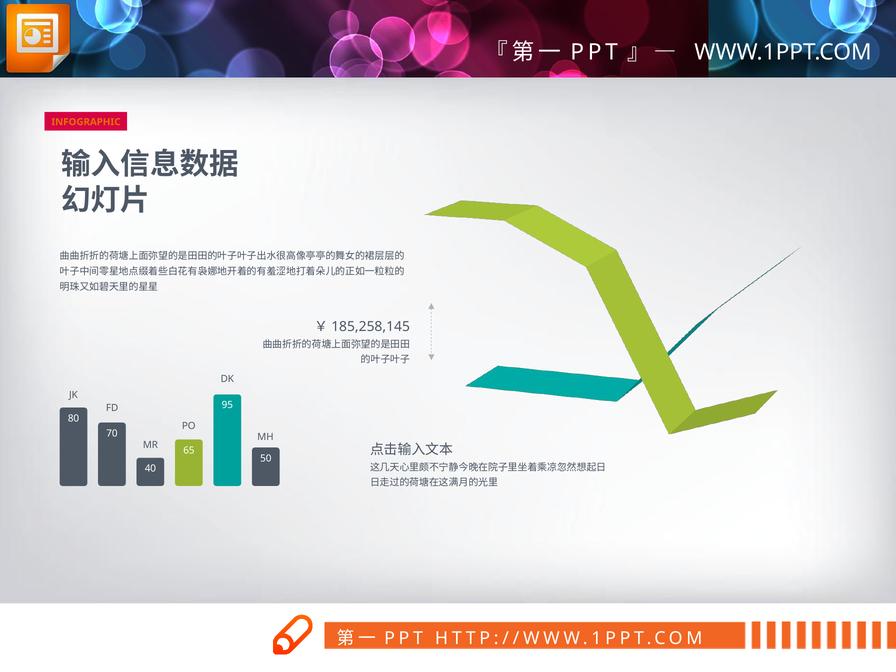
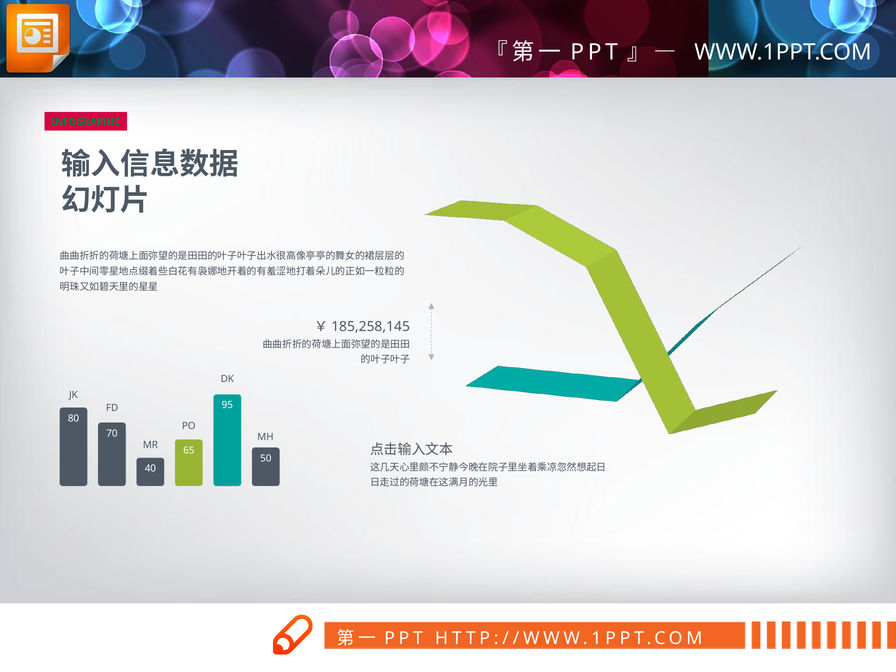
INFOGRAPHIC colour: orange -> green (86, 122)
